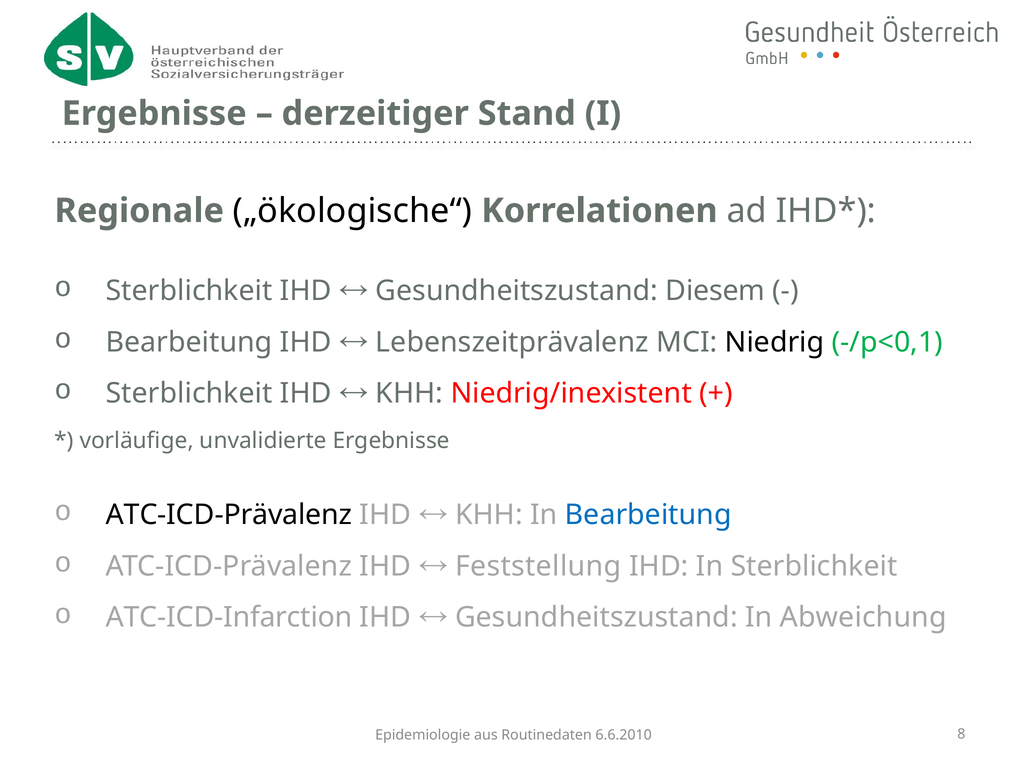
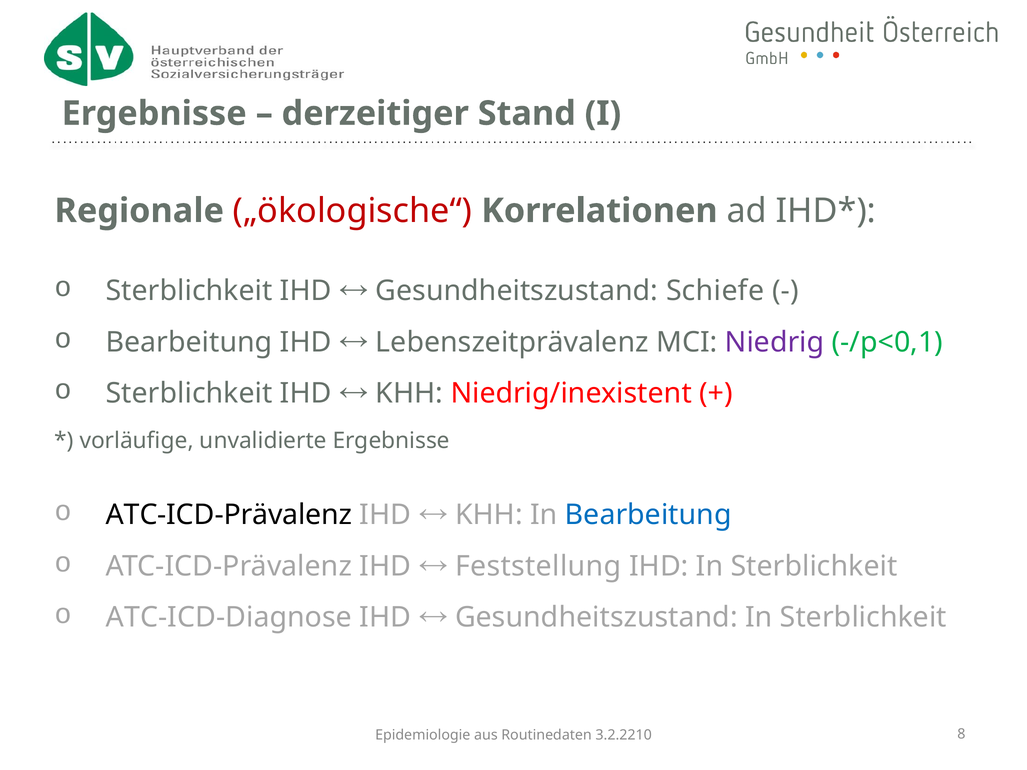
„ökologische“ colour: black -> red (353, 211)
Diesem: Diesem -> Schiefe (715, 291)
Niedrig colour: black -> purple (775, 342)
ATC-ICD-Infarction: ATC-ICD-Infarction -> ATC-ICD-Diagnose (229, 618)
Gesundheitszustand In Abweichung: Abweichung -> Sterblichkeit (863, 618)
6.6.2010: 6.6.2010 -> 3.2.2210 (624, 735)
